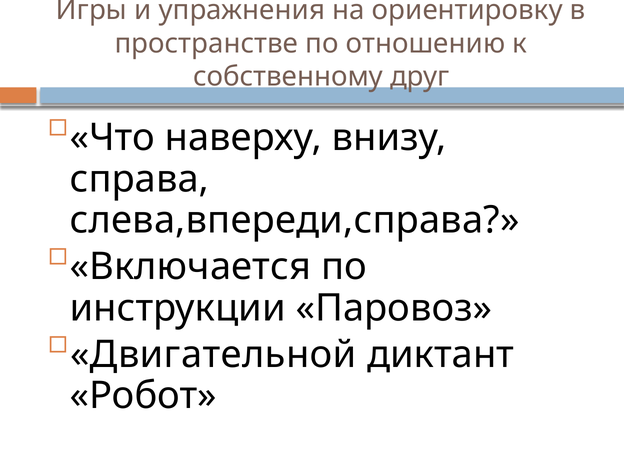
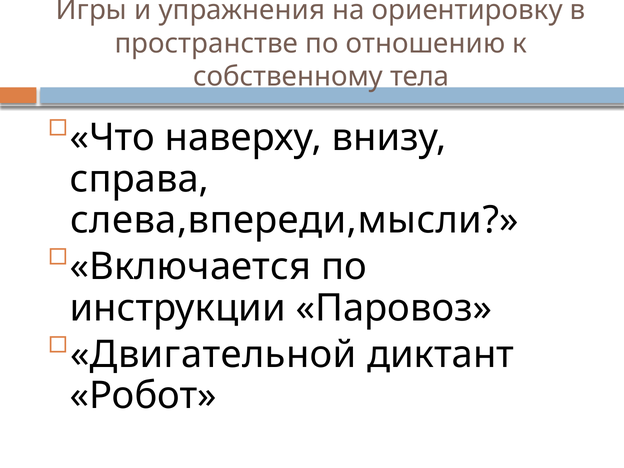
друг: друг -> тела (420, 77)
слева,впереди,справа: слева,впереди,справа -> слева,впереди,мысли (295, 220)
